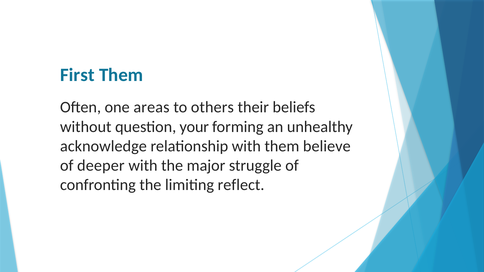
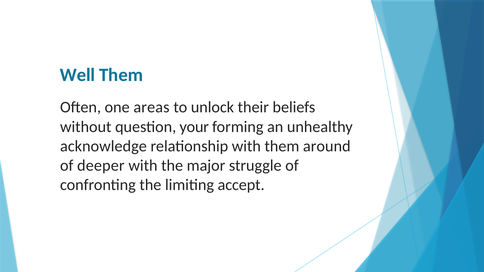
First: First -> Well (78, 75)
others: others -> unlock (212, 107)
believe: believe -> around (327, 146)
reflect: reflect -> accept (241, 185)
